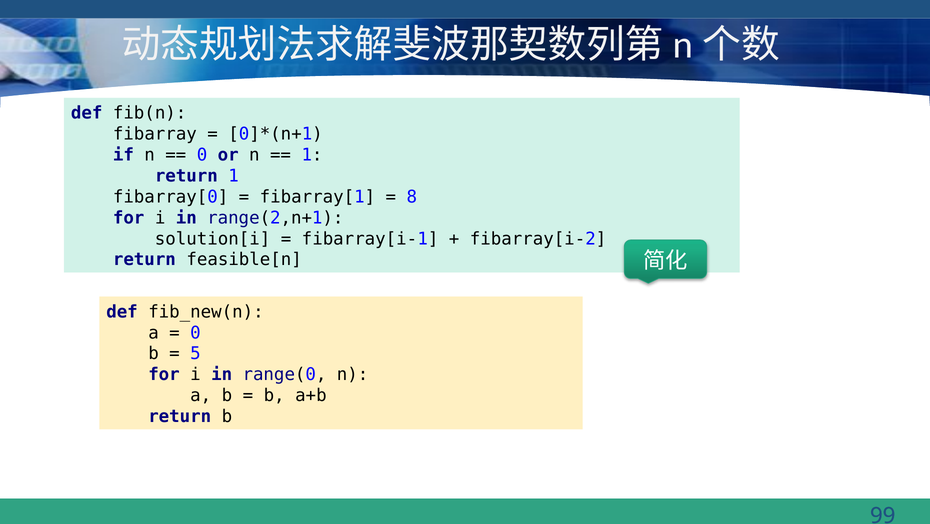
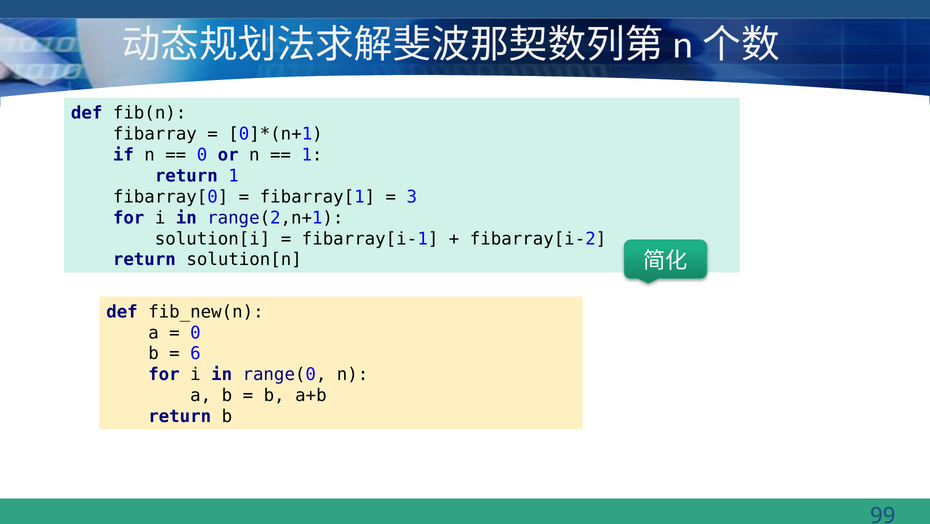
8: 8 -> 3 (412, 197)
feasible[n: feasible[n -> solution[n (244, 259)
5: 5 -> 6 (195, 353)
